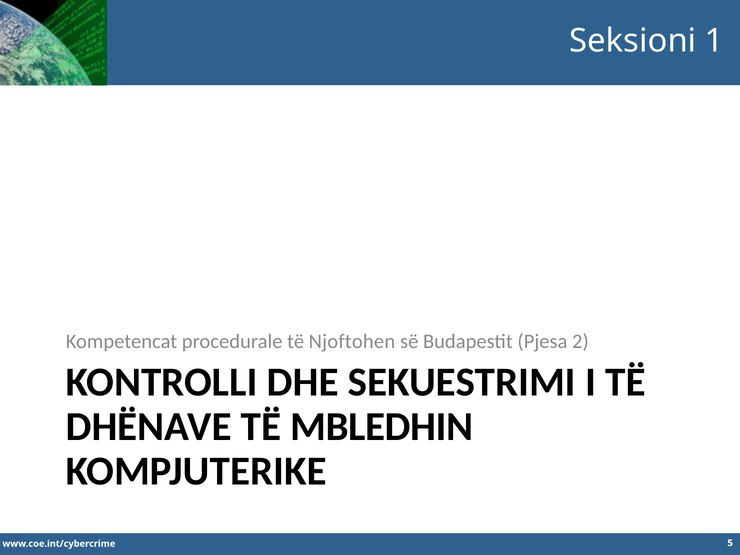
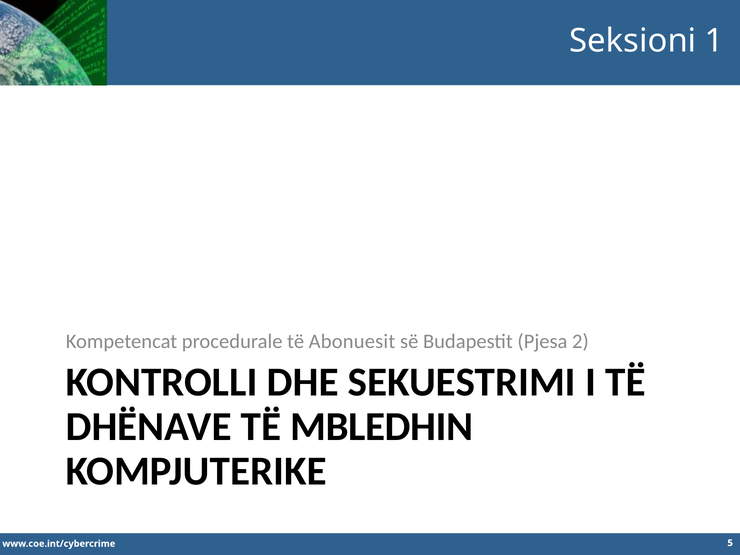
Njoftohen: Njoftohen -> Abonuesit (352, 342)
